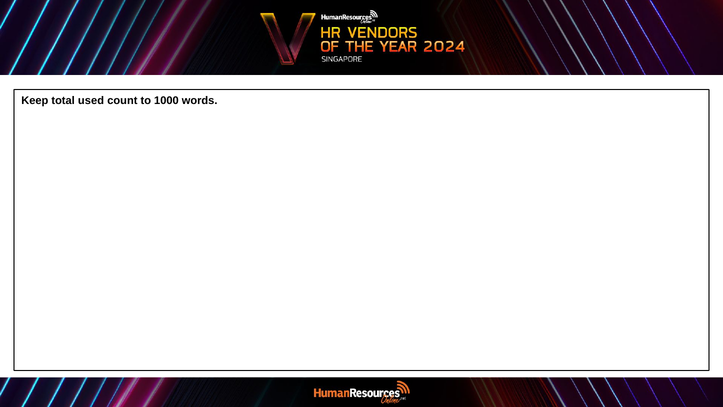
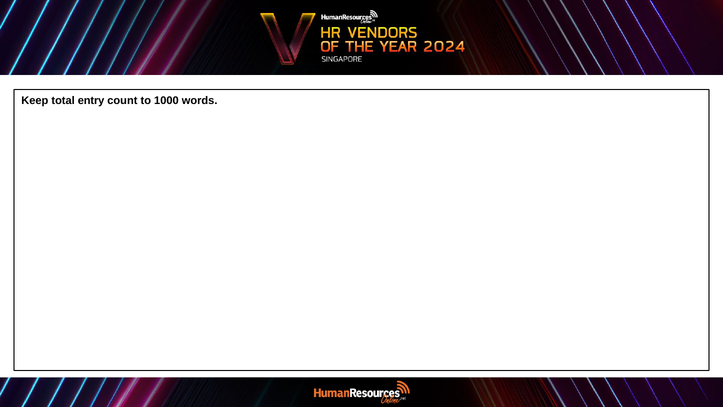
used: used -> entry (91, 100)
